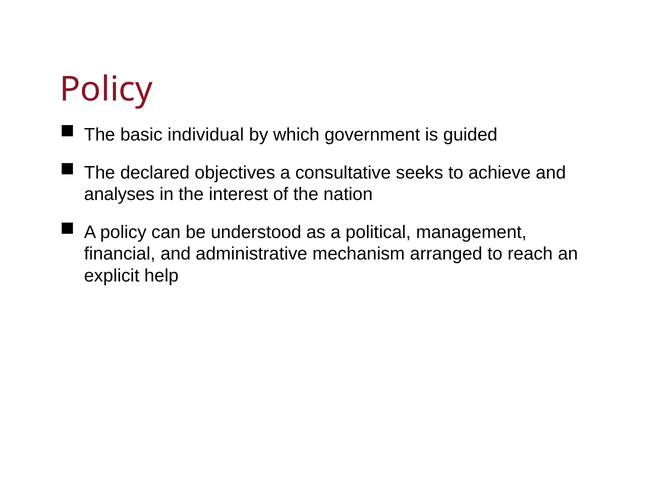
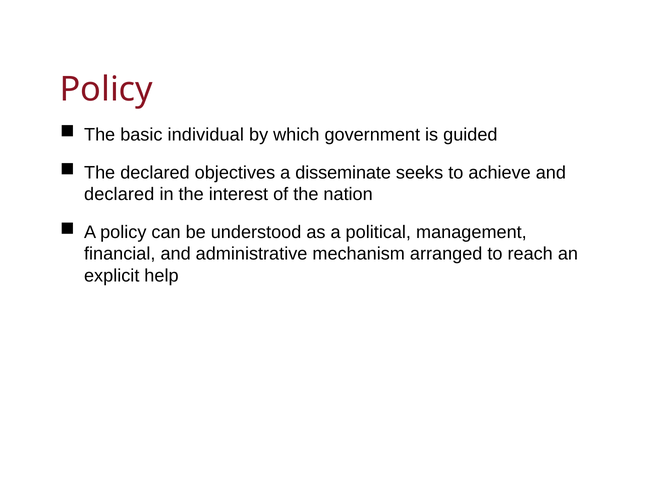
consultative: consultative -> disseminate (343, 173)
analyses: analyses -> declared (119, 194)
